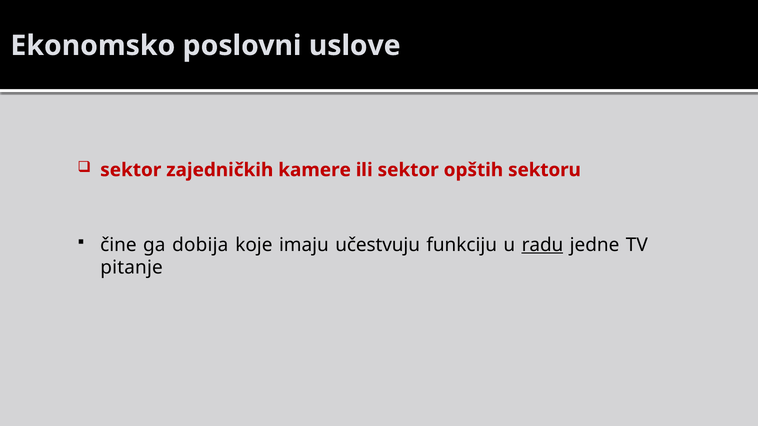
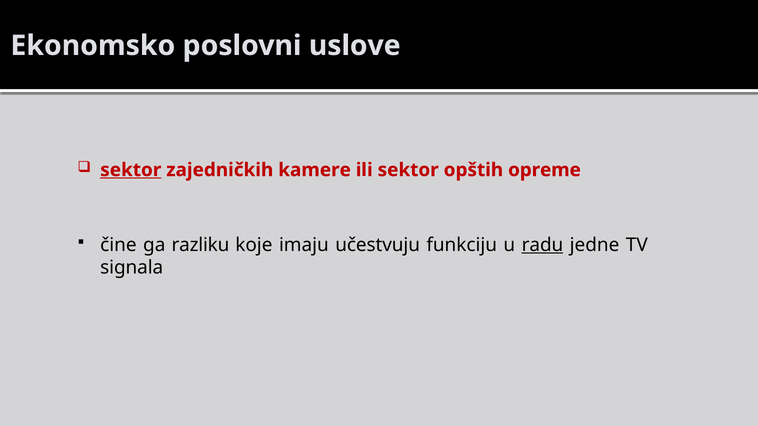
sektor underline: none -> present (131, 170)
sektoru: sektoru -> opreme (544, 170)
dobija: dobija -> razliku (200, 245)
pitanje: pitanje -> signala (132, 268)
